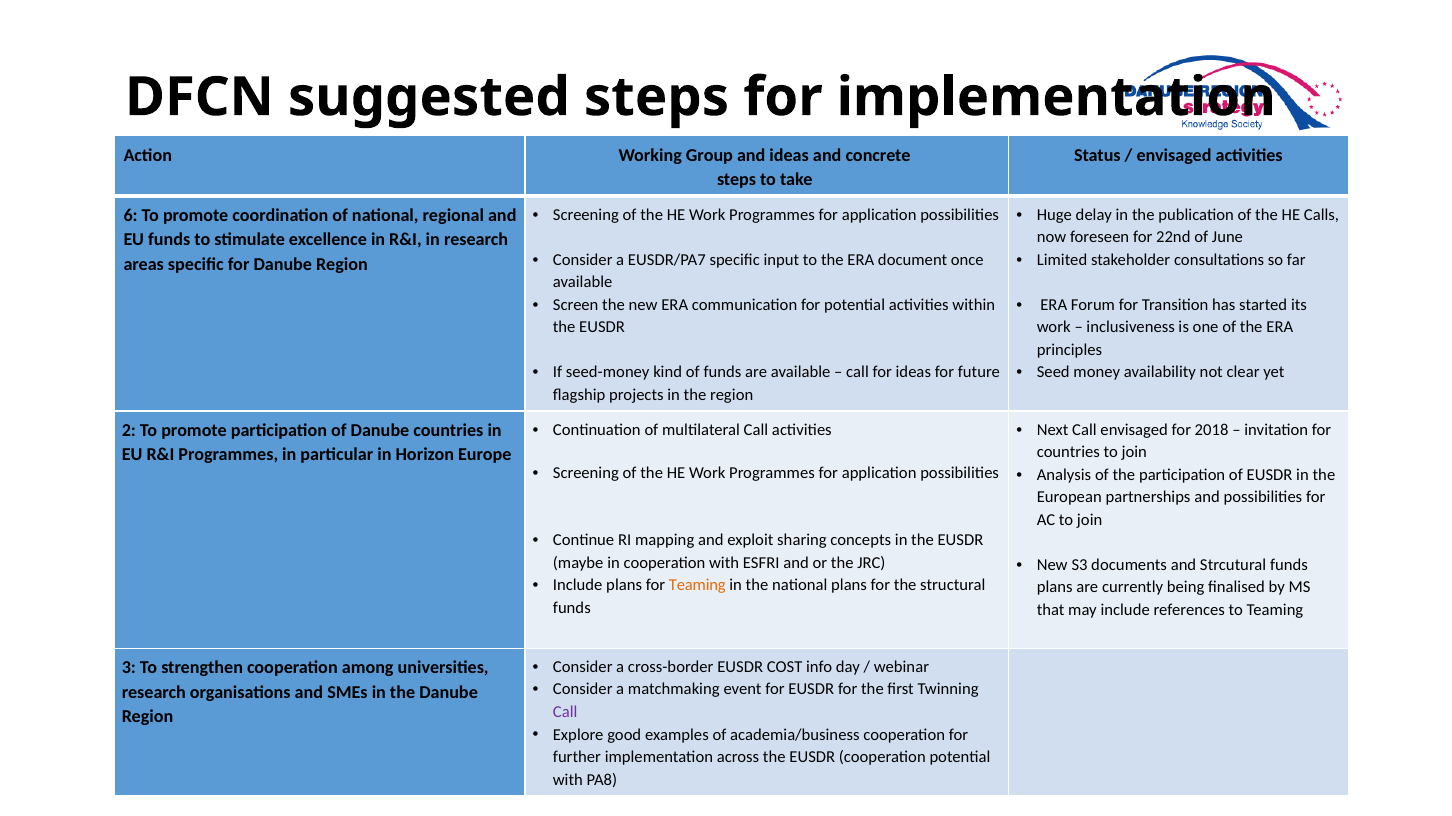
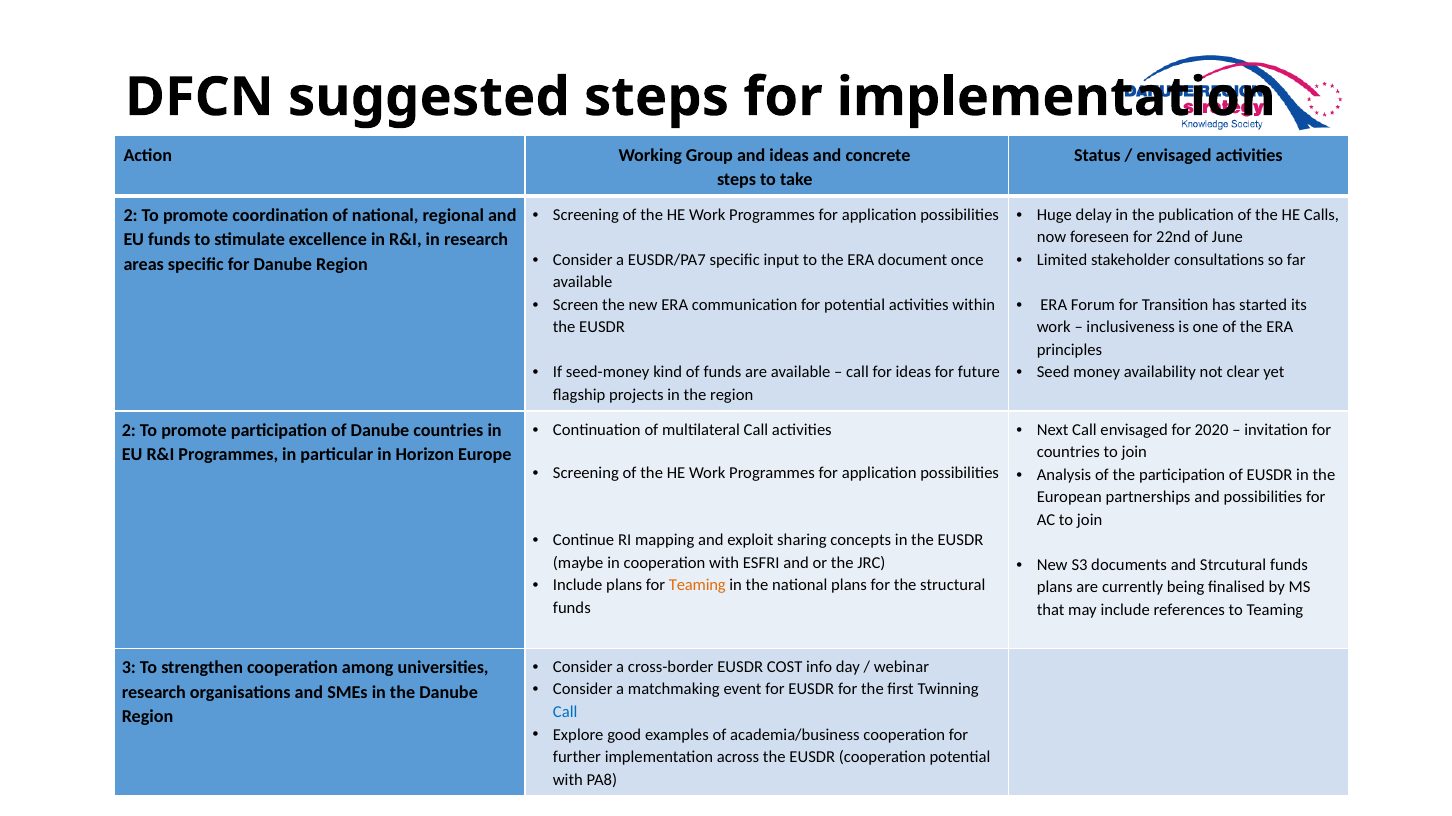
6: 6 -> 2 (131, 216)
2018: 2018 -> 2020 (1212, 430)
Call colour: purple -> blue (565, 713)
